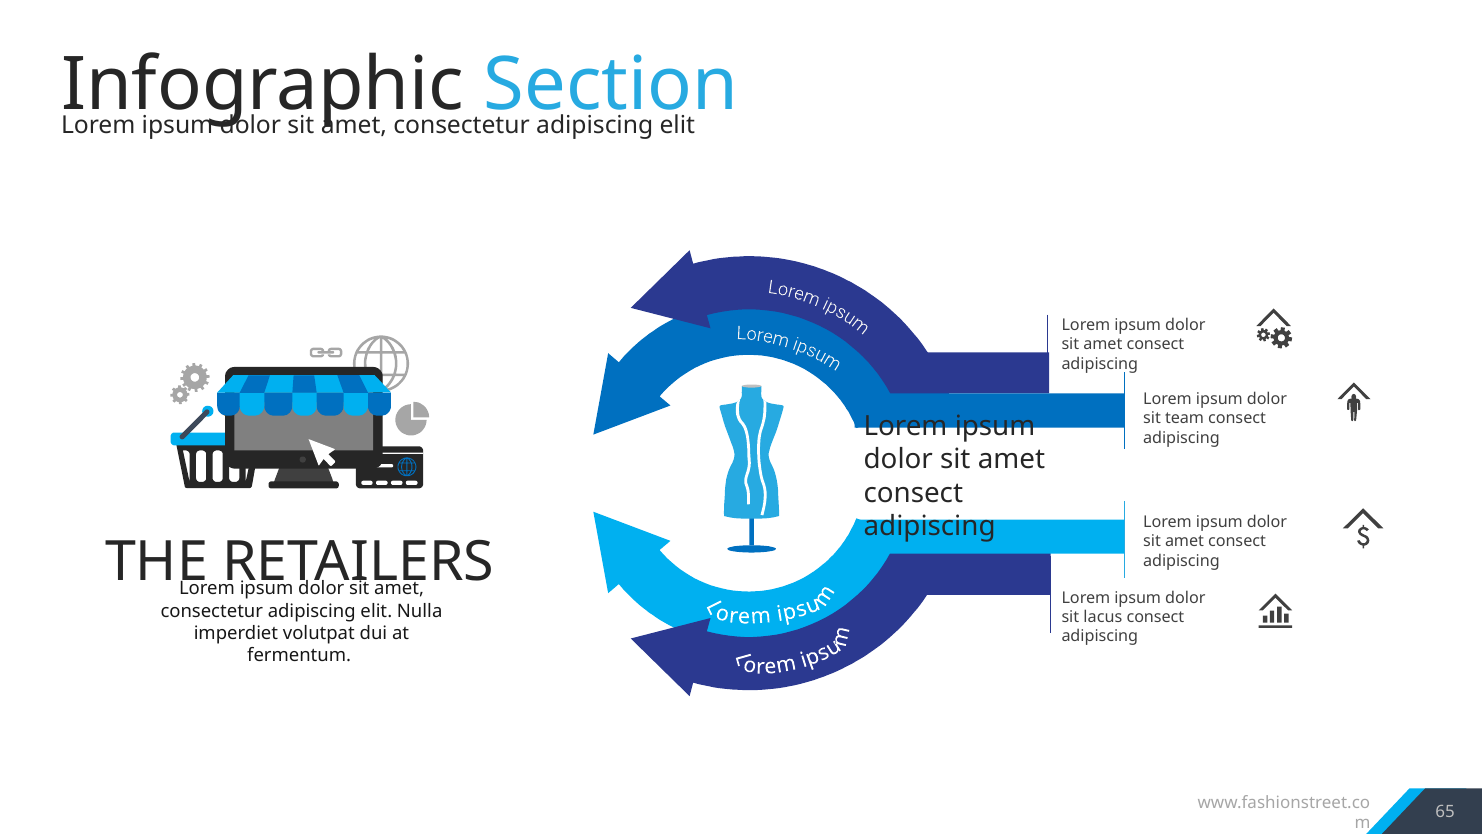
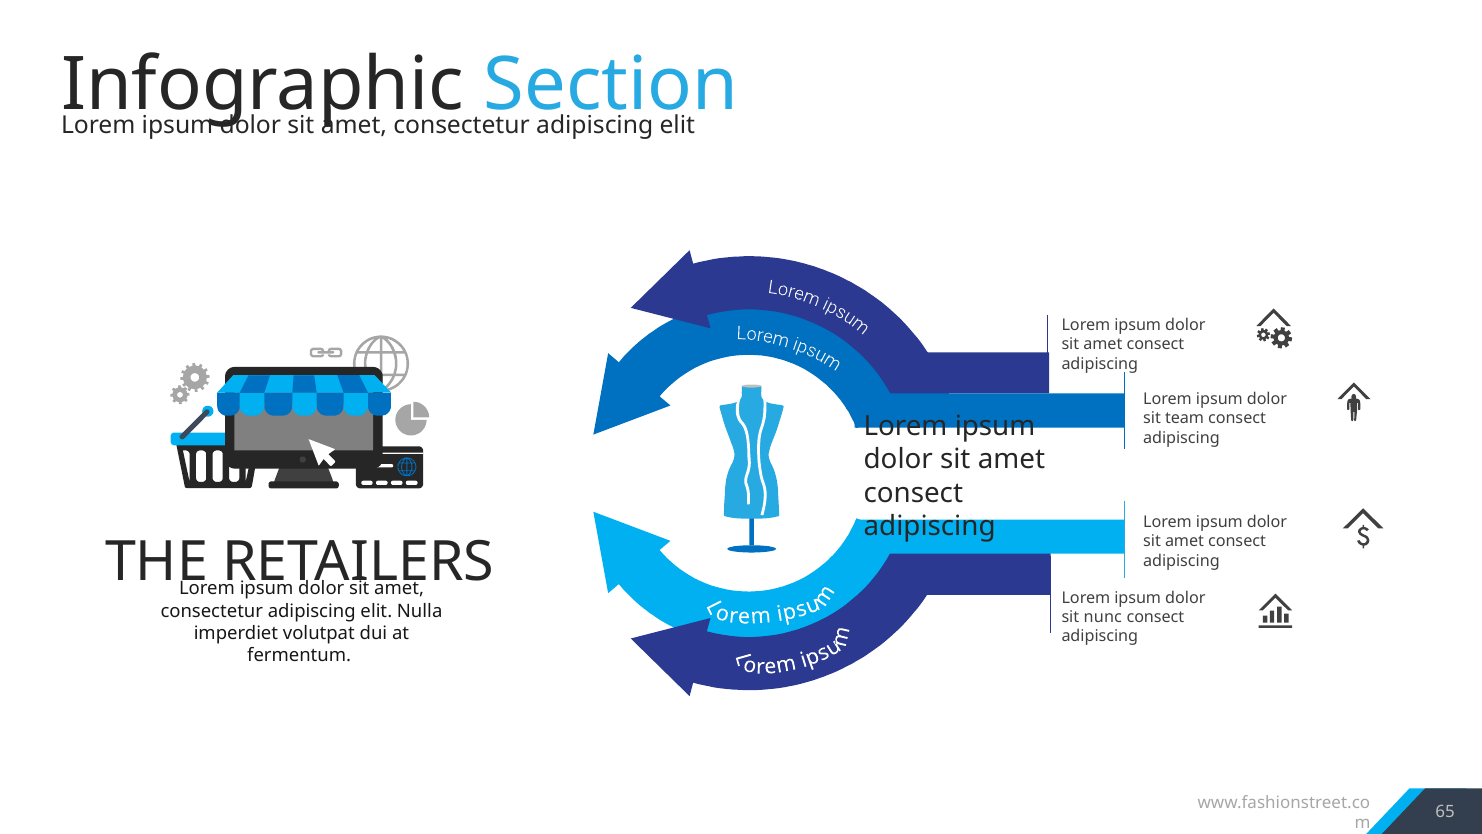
lacus: lacus -> nunc (1103, 617)
